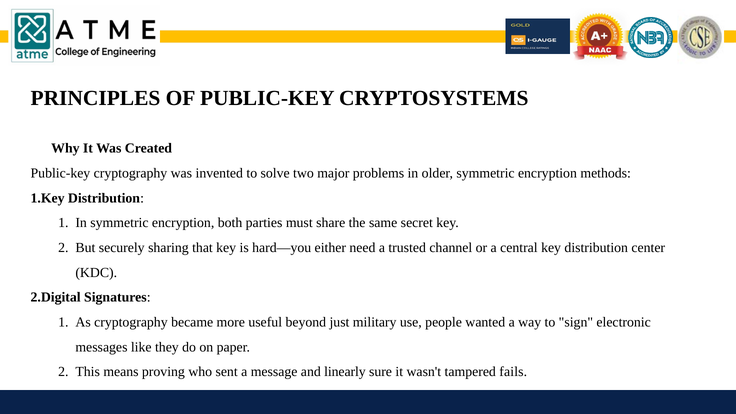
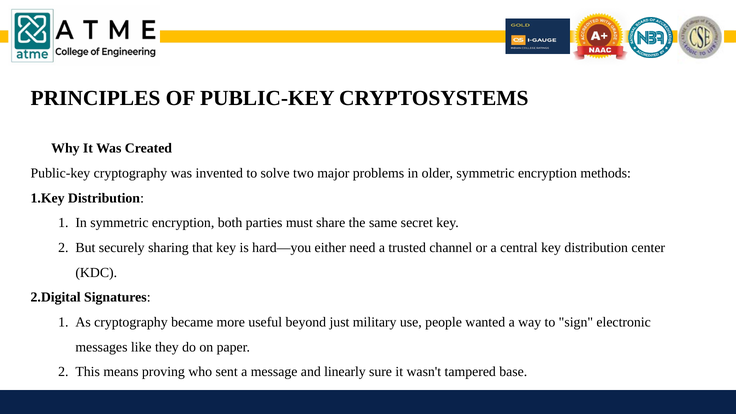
fails: fails -> base (513, 372)
